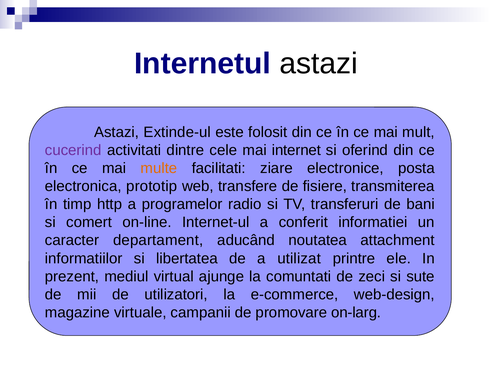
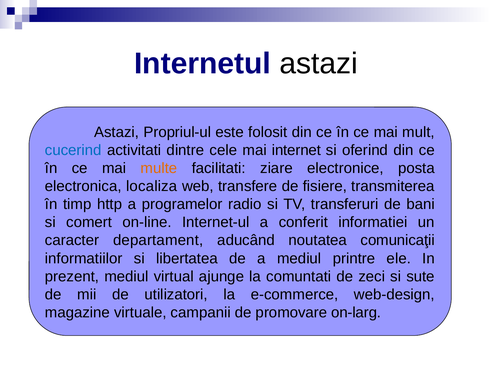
Extinde-ul: Extinde-ul -> Propriul-ul (177, 132)
cucerind colour: purple -> blue (73, 150)
prototip: prototip -> localiza (152, 186)
attachment: attachment -> comunicaţii (398, 240)
a utilizat: utilizat -> mediul (299, 258)
